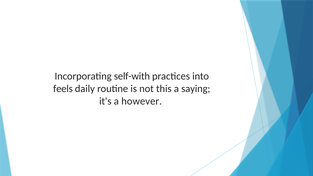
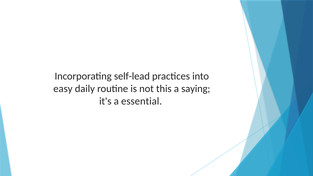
self-with: self-with -> self-lead (132, 76)
feels: feels -> easy (63, 89)
however: however -> essential (142, 101)
